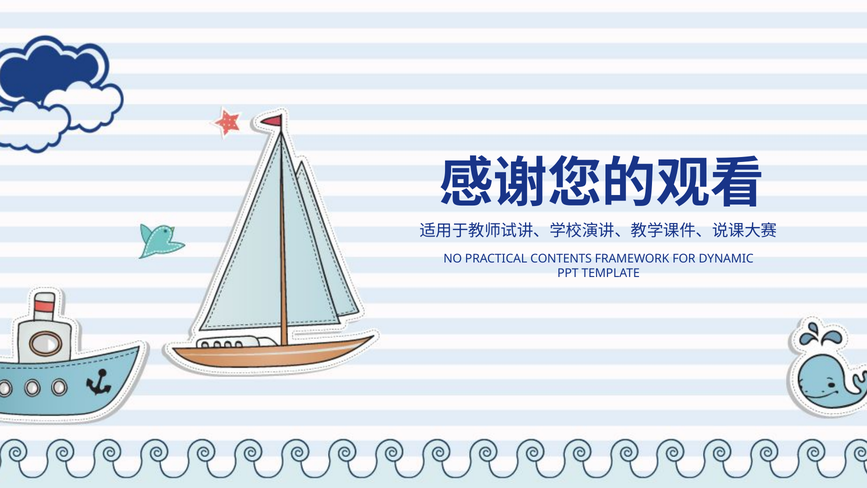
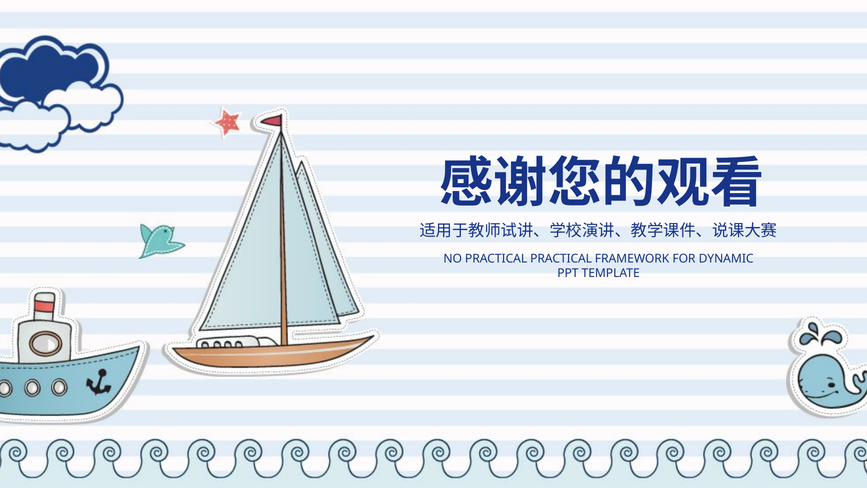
PRACTICAL CONTENTS: CONTENTS -> PRACTICAL (561, 259)
